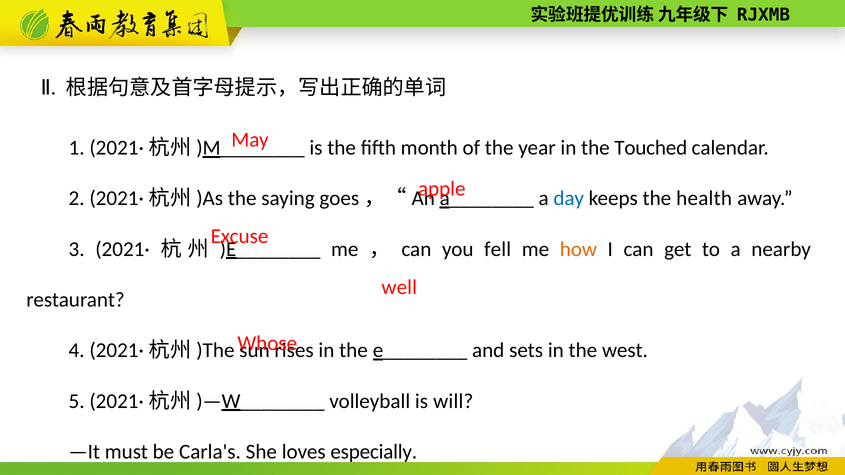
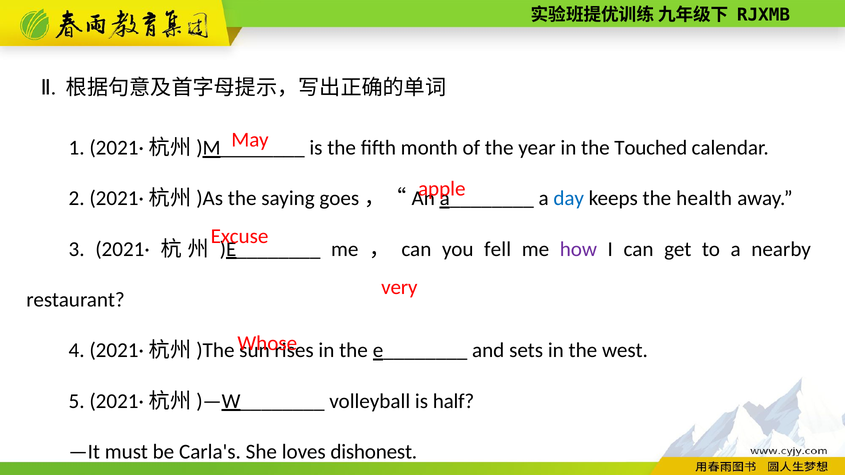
how colour: orange -> purple (578, 249)
well: well -> very (399, 287)
will: will -> half (453, 401)
especially: especially -> dishonest (374, 452)
